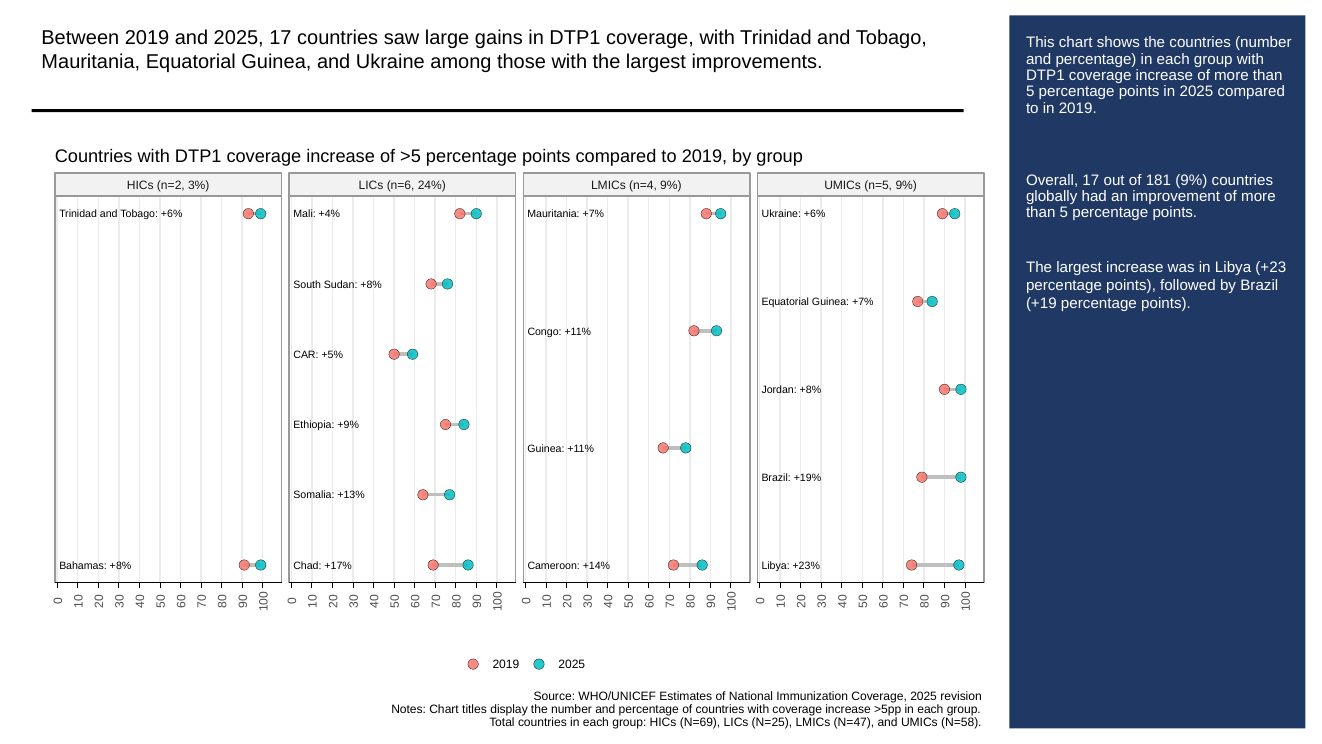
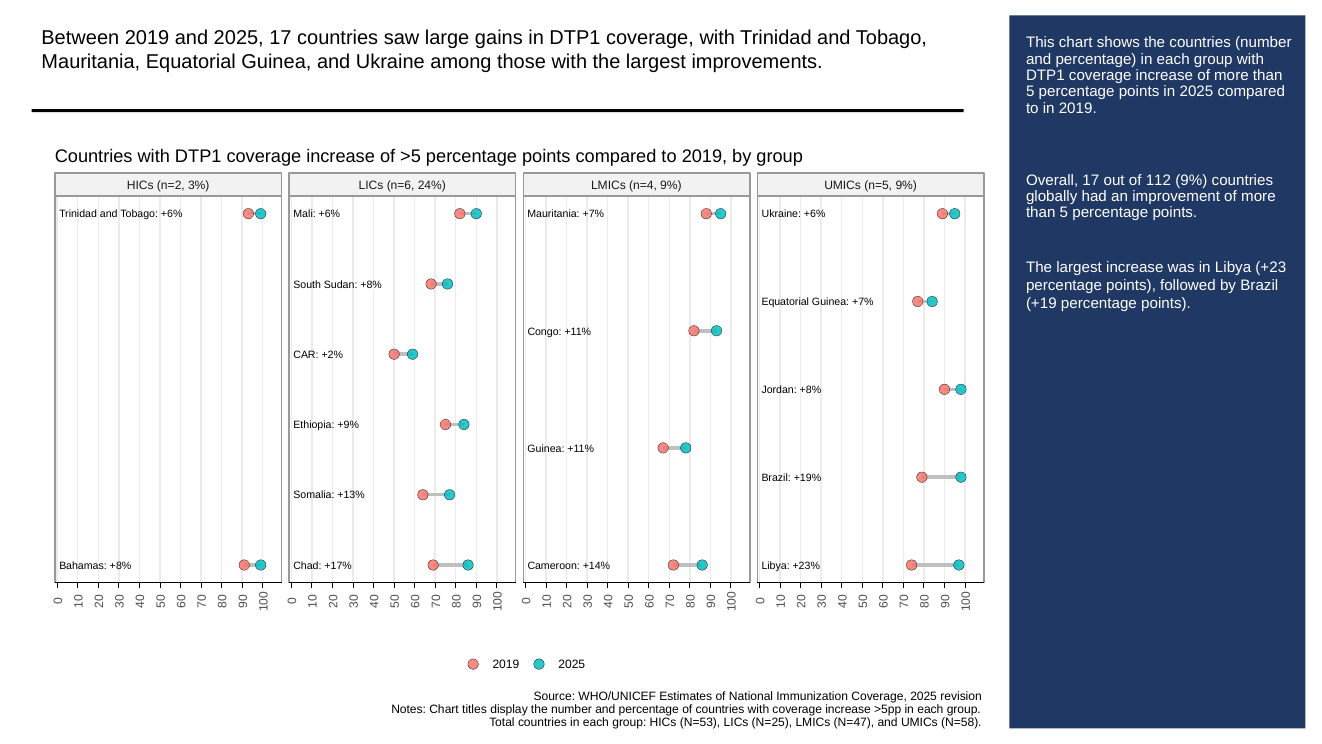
181: 181 -> 112 (1158, 180)
Mali +4%: +4% -> +6% (329, 214)
+5%: +5% -> +2% (332, 355)
N=69: N=69 -> N=53 (700, 722)
